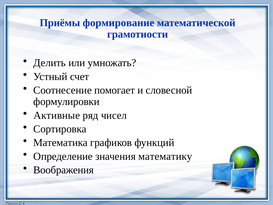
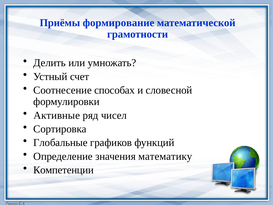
помогает: помогает -> способах (115, 90)
Математика: Математика -> Глобальные (60, 142)
Воображения: Воображения -> Компетенции (64, 170)
